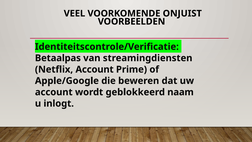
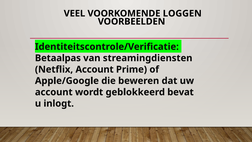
ONJUIST: ONJUIST -> LOGGEN (182, 13)
naam: naam -> bevat (181, 92)
